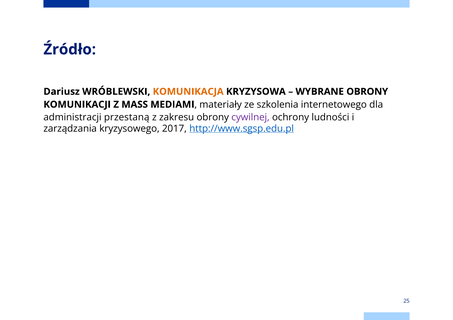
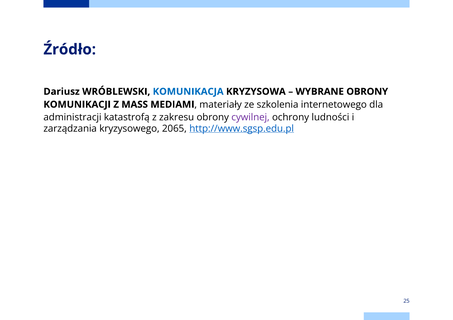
KOMUNIKACJA colour: orange -> blue (188, 92)
przestaną: przestaną -> katastrofą (127, 118)
2017: 2017 -> 2065 (174, 129)
